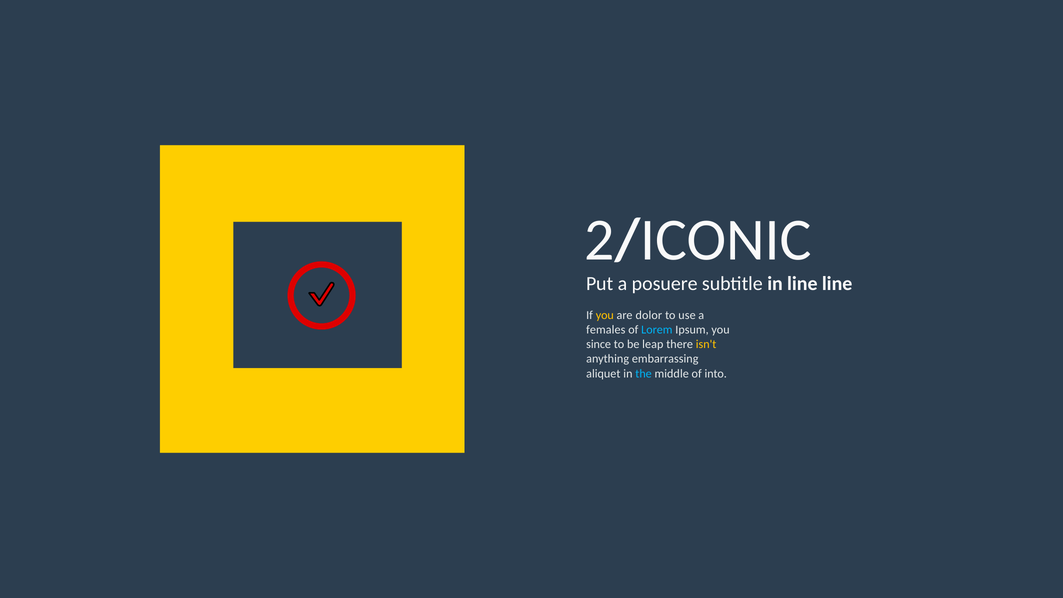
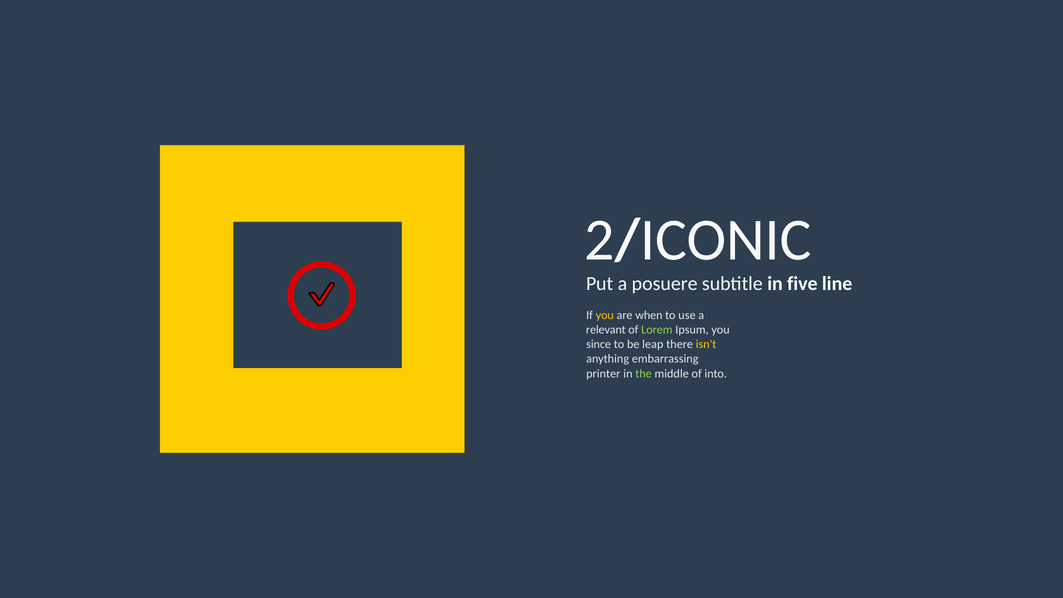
in line: line -> five (802, 284)
dolor: dolor -> when (649, 315)
females: females -> relevant (606, 330)
Lorem colour: light blue -> light green (657, 330)
aliquet: aliquet -> printer (603, 374)
the colour: light blue -> light green (644, 374)
